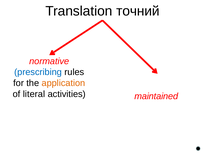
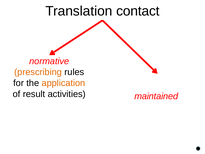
точний: точний -> contact (138, 11)
prescribing colour: blue -> orange (38, 72)
literal: literal -> result (34, 94)
